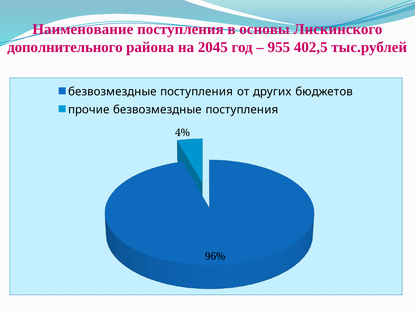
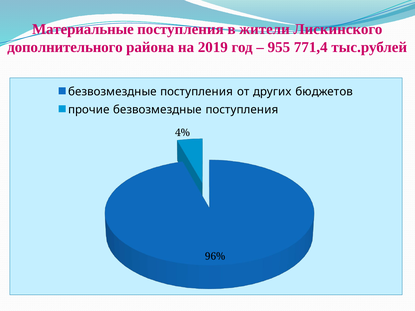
Наименование: Наименование -> Материальные (83, 29)
основы: основы -> жители (265, 29)
2045: 2045 -> 2019 (213, 47)
402,5: 402,5 -> 771,4 (311, 47)
